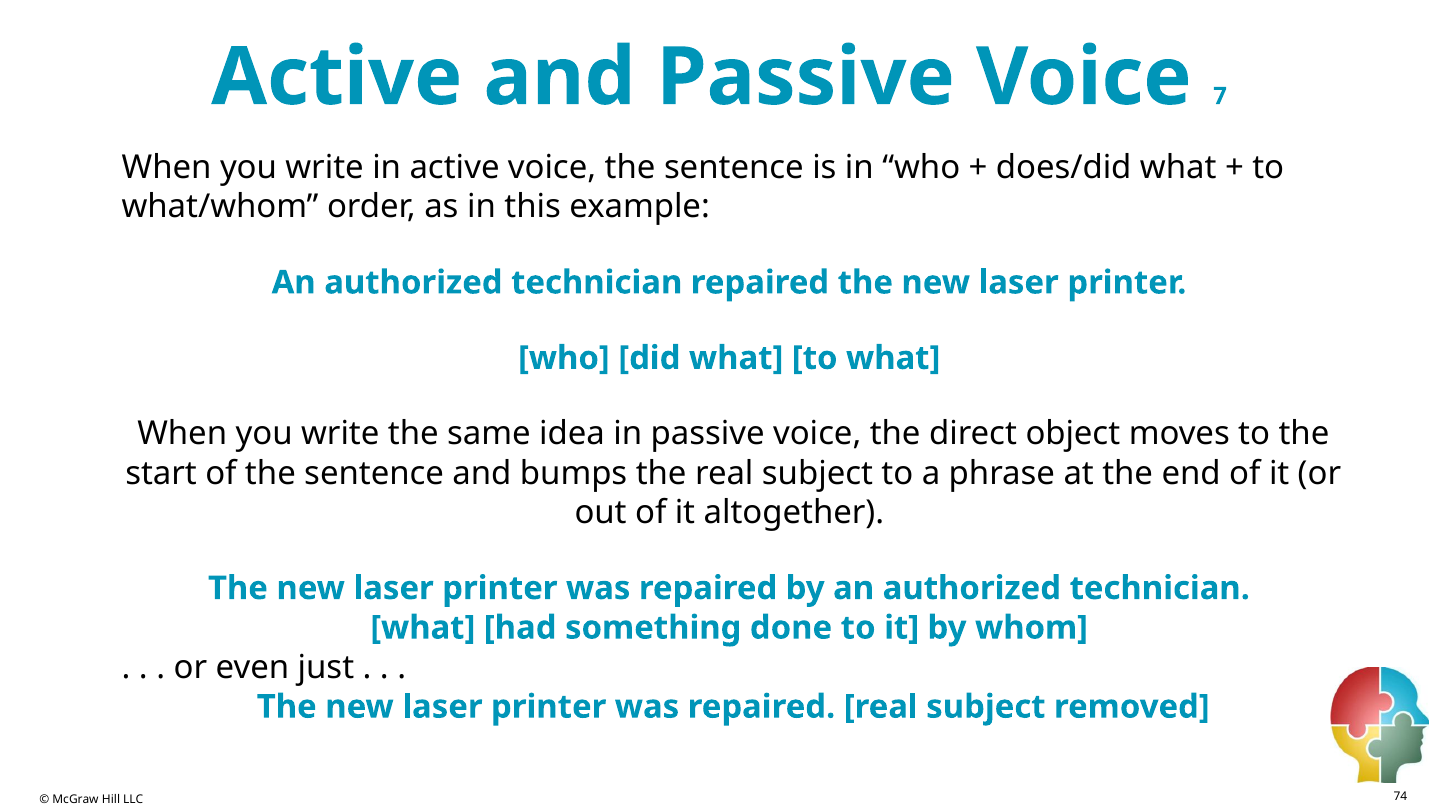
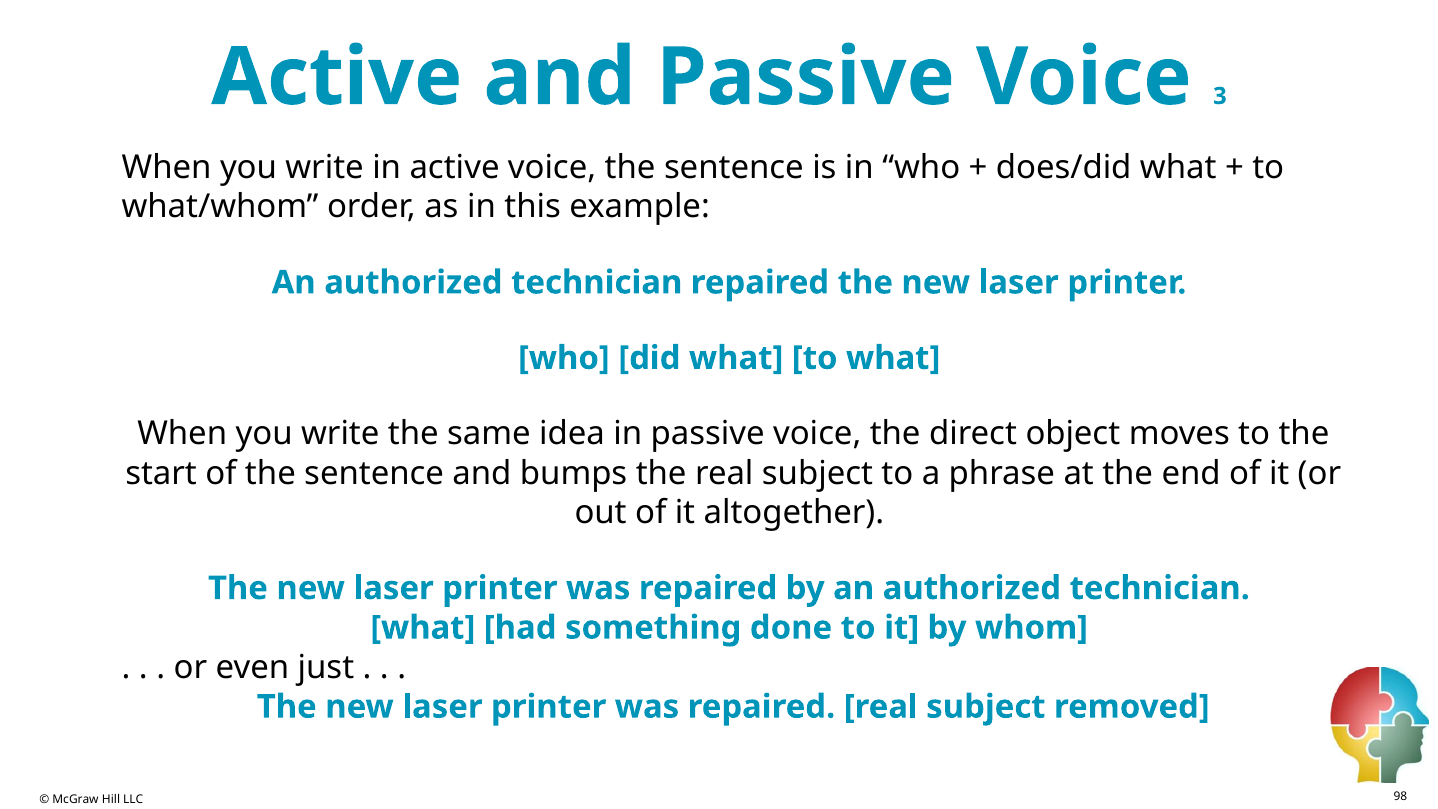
7: 7 -> 3 (1220, 96)
74: 74 -> 98 (1400, 796)
